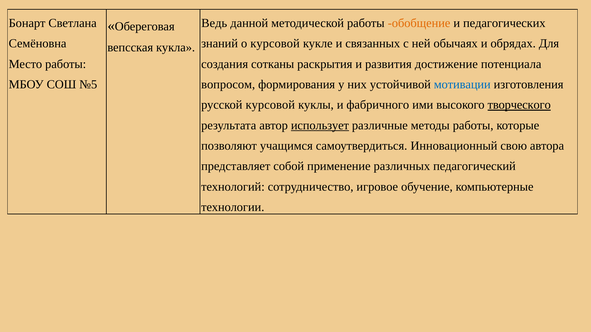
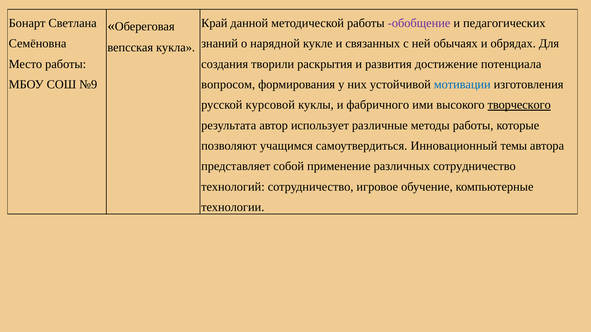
Ведь: Ведь -> Край (214, 23)
обобщение colour: orange -> purple (419, 23)
о курсовой: курсовой -> нарядной (275, 44)
сотканы: сотканы -> творили (273, 64)
№5: №5 -> №9 (88, 85)
использует underline: present -> none (320, 126)
свою: свою -> темы (514, 146)
различных педагогический: педагогический -> сотрудничество (474, 166)
